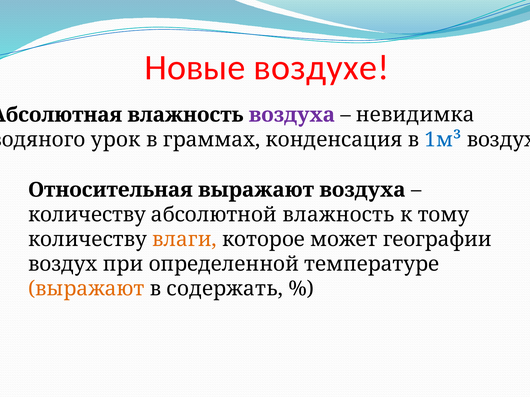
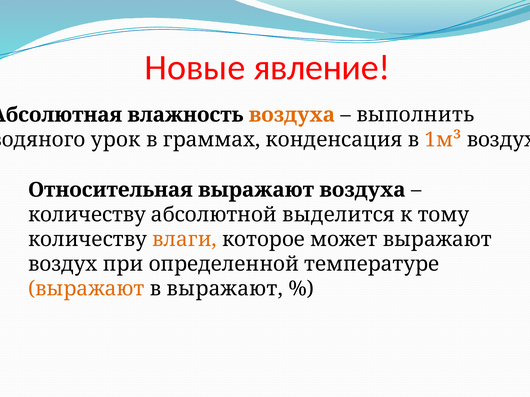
воздухе: воздухе -> явление (322, 68)
воздуха colour: purple -> orange (292, 115)
невидимка: невидимка -> выполнить (415, 115)
1м³ colour: blue -> orange (443, 140)
абсолютной влажность: влажность -> выделится (339, 215)
может географии: географии -> выражают (437, 240)
в содержать: содержать -> выражают (225, 289)
